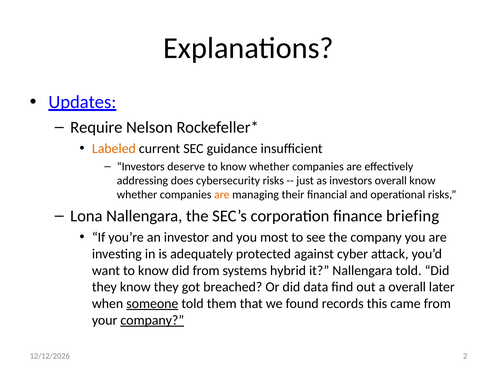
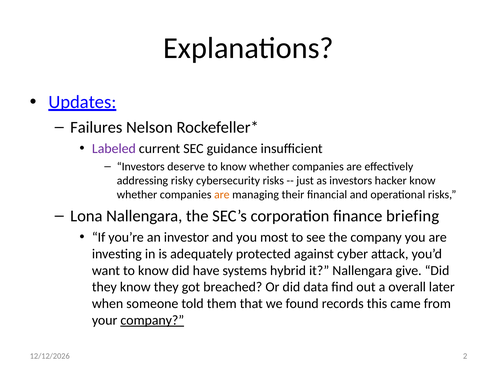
Require: Require -> Failures (96, 127)
Labeled colour: orange -> purple (114, 148)
does: does -> risky (182, 181)
investors overall: overall -> hacker (391, 181)
did from: from -> have (206, 270)
Nallengara told: told -> give (409, 270)
someone underline: present -> none (152, 303)
